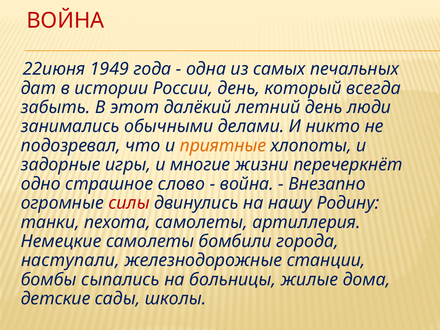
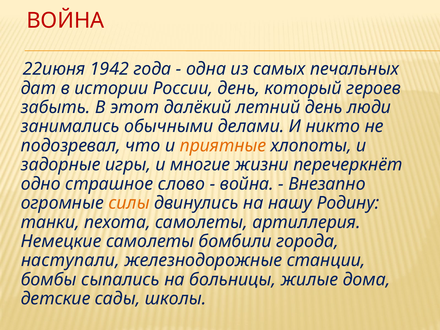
1949: 1949 -> 1942 (109, 69)
всегда: всегда -> героев (374, 88)
силы colour: red -> orange (129, 203)
